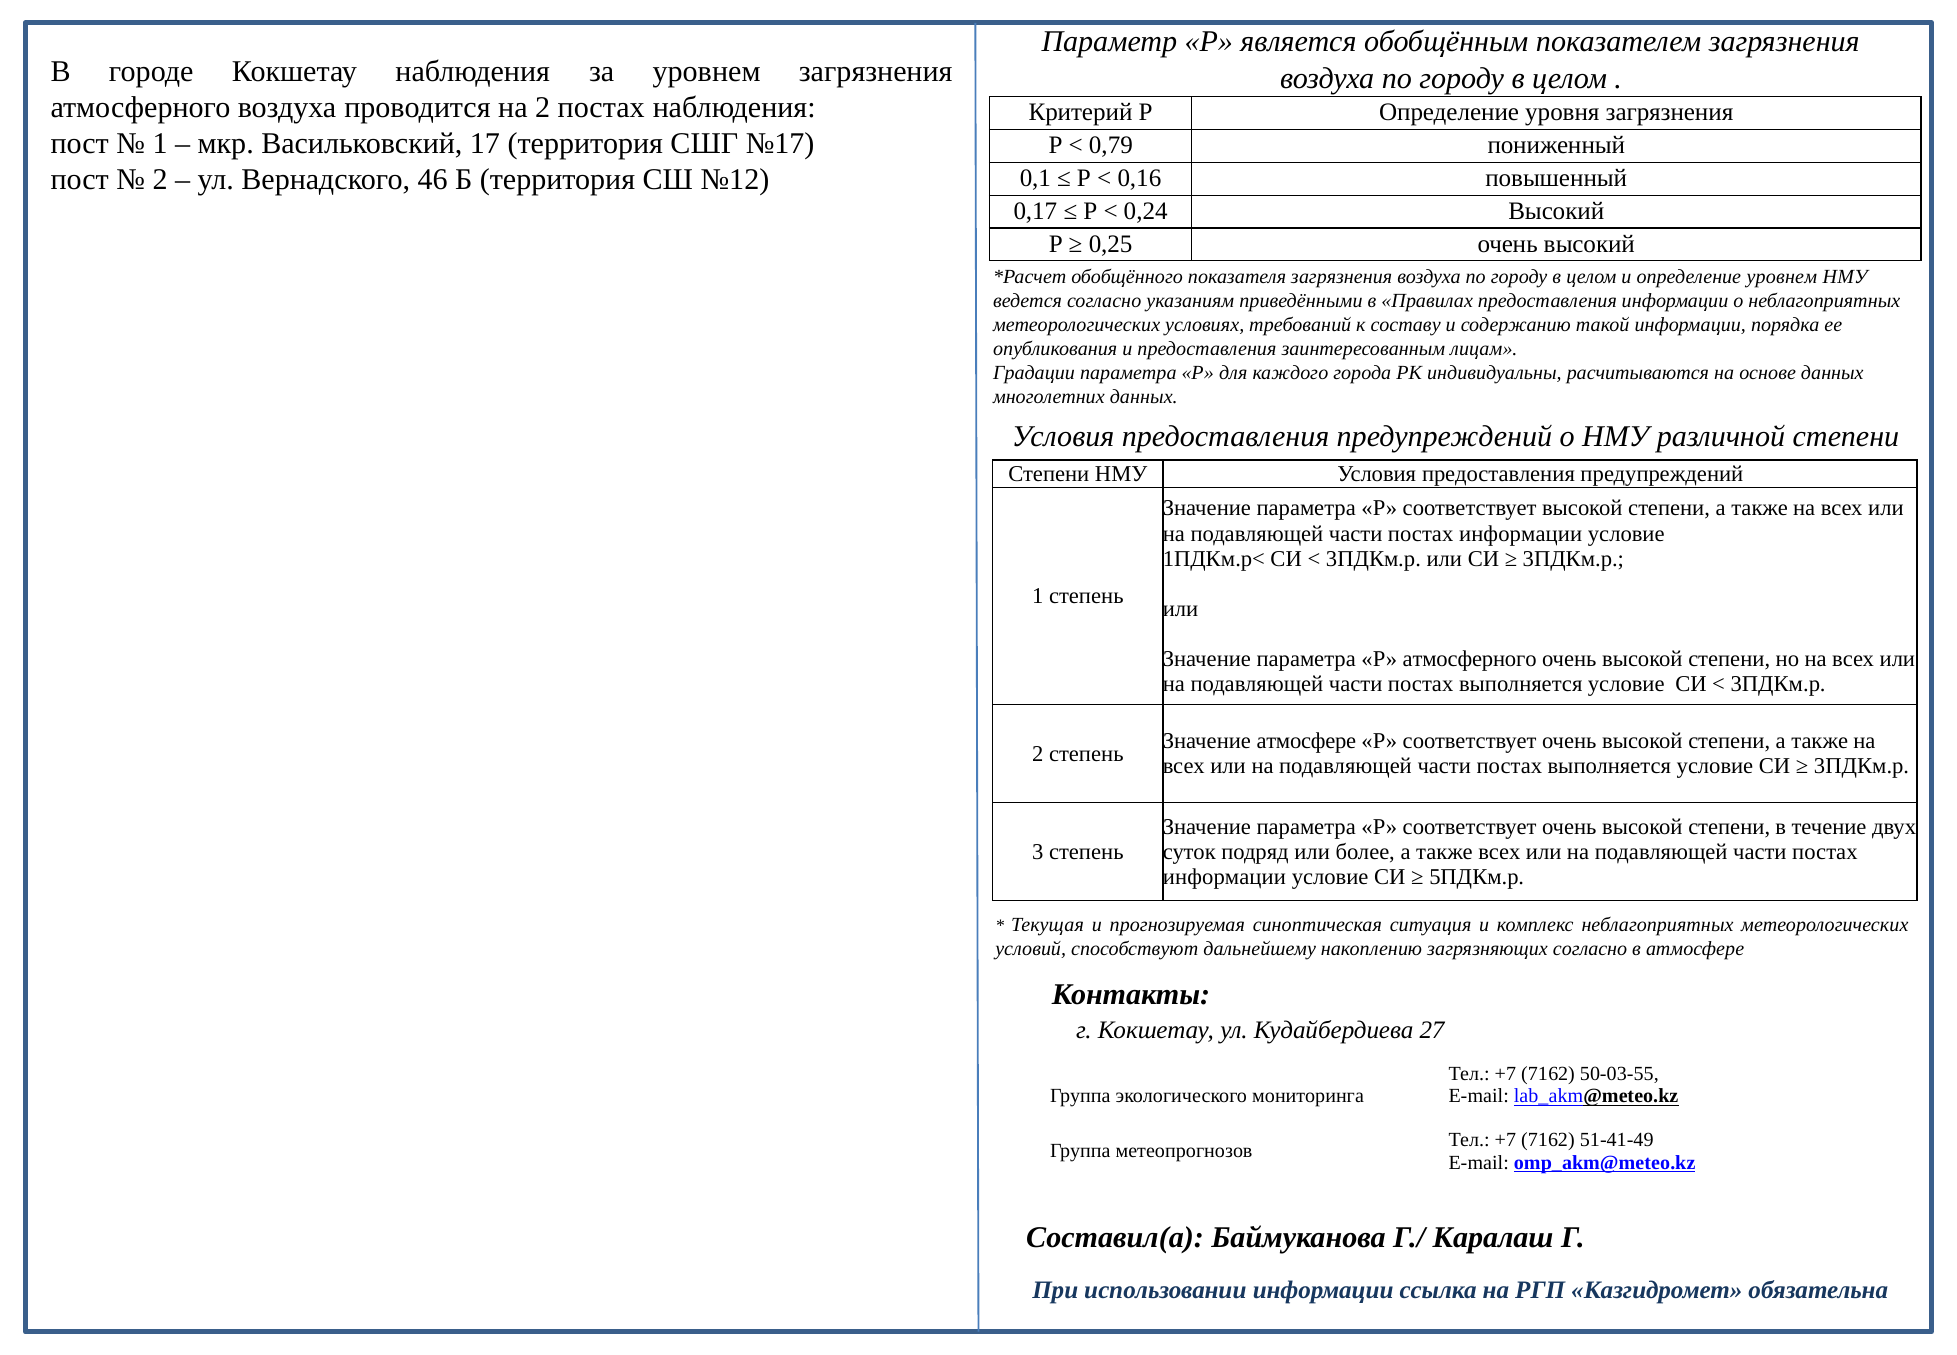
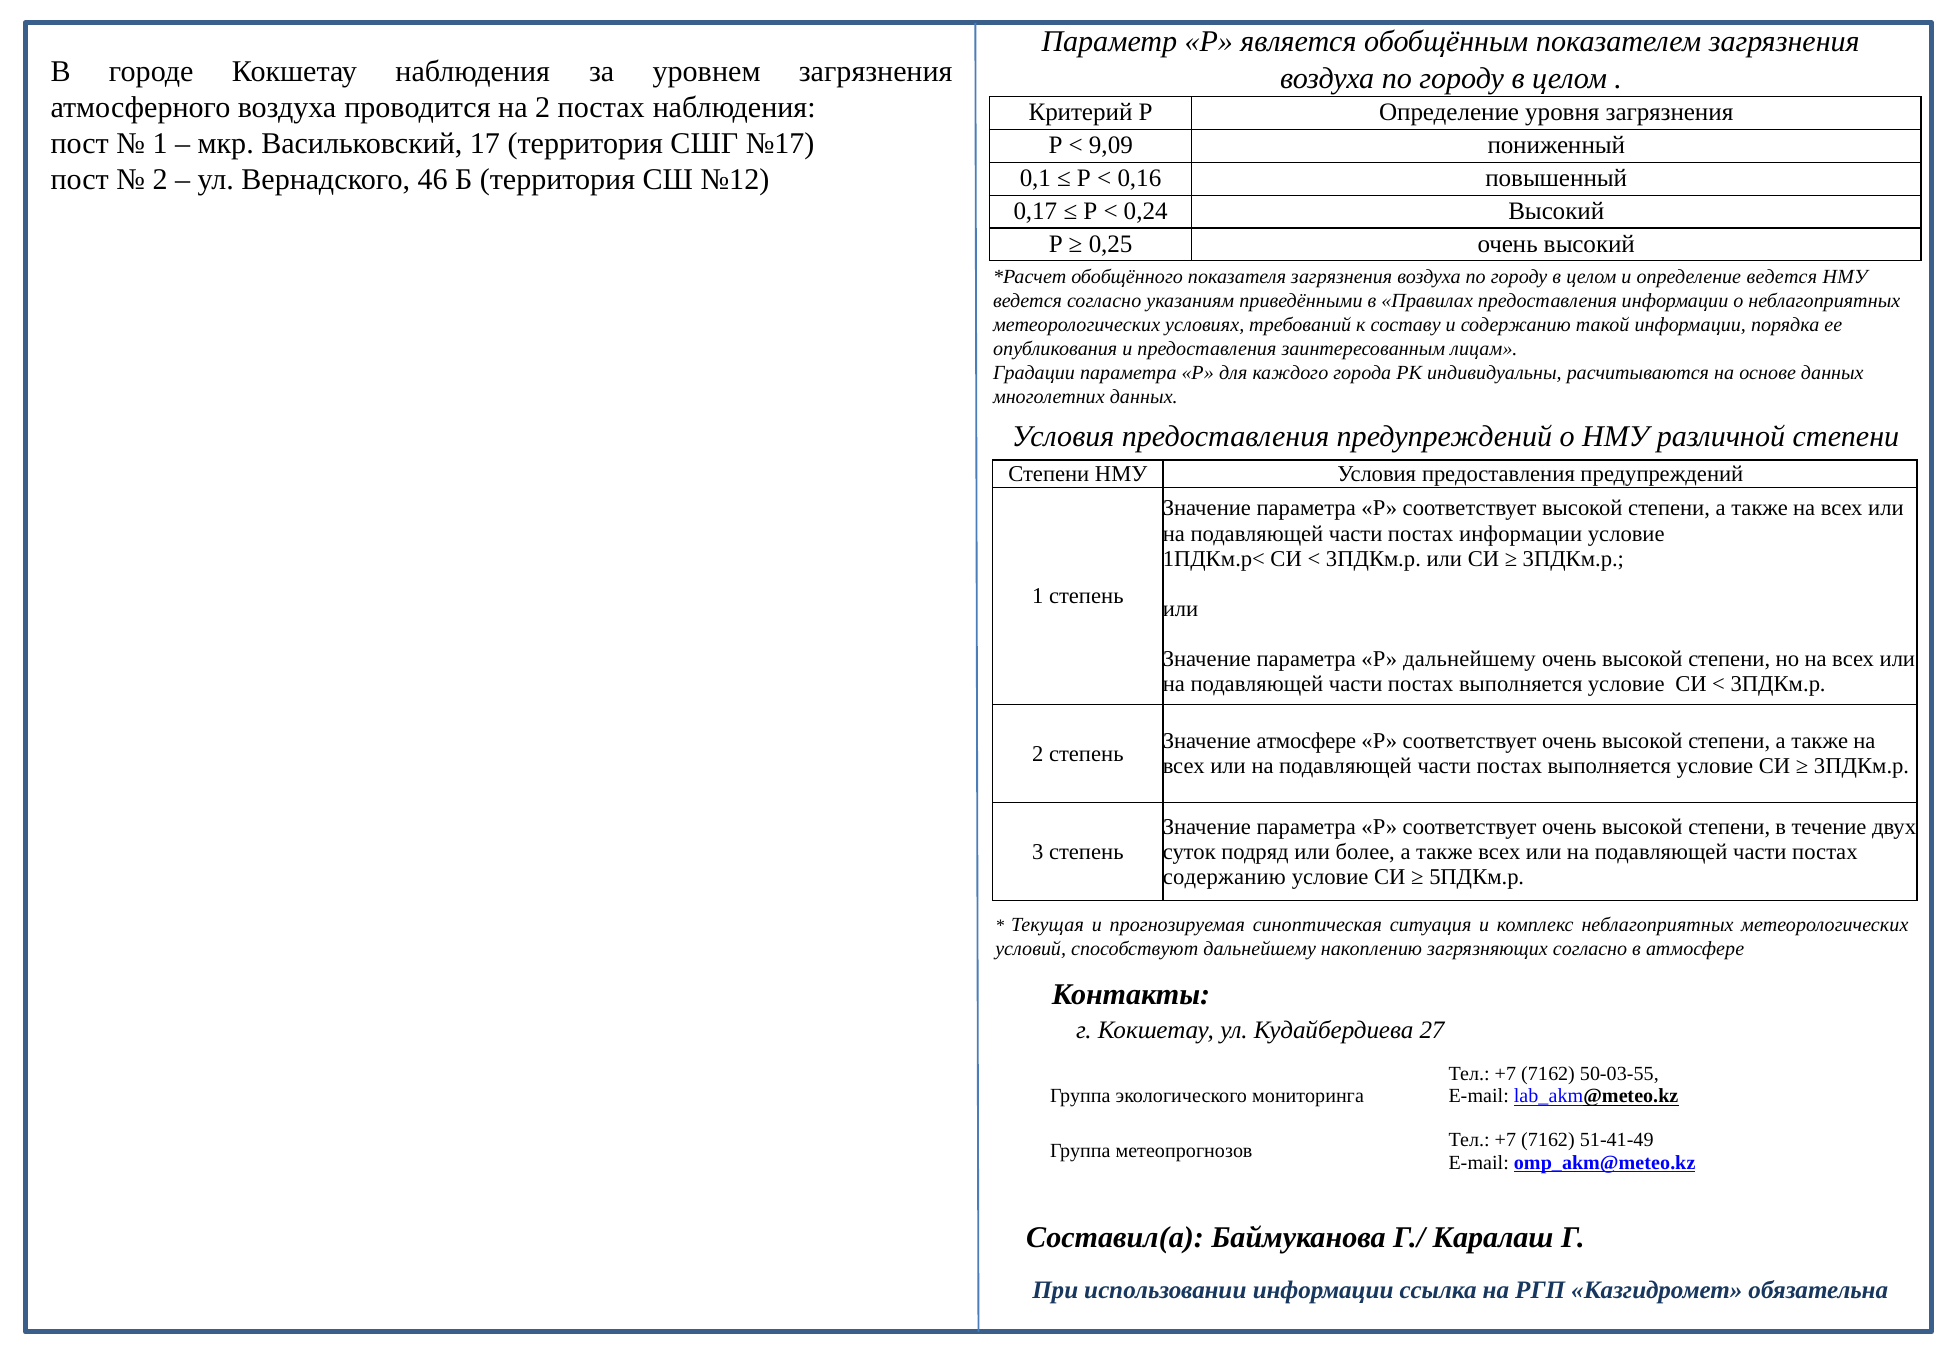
0,79: 0,79 -> 9,09 (1111, 145)
определение уровнем: уровнем -> ведется (1782, 276)
Р атмосферного: атмосферного -> дальнейшему (1469, 659)
информации: информации -> содержанию (1224, 877)
